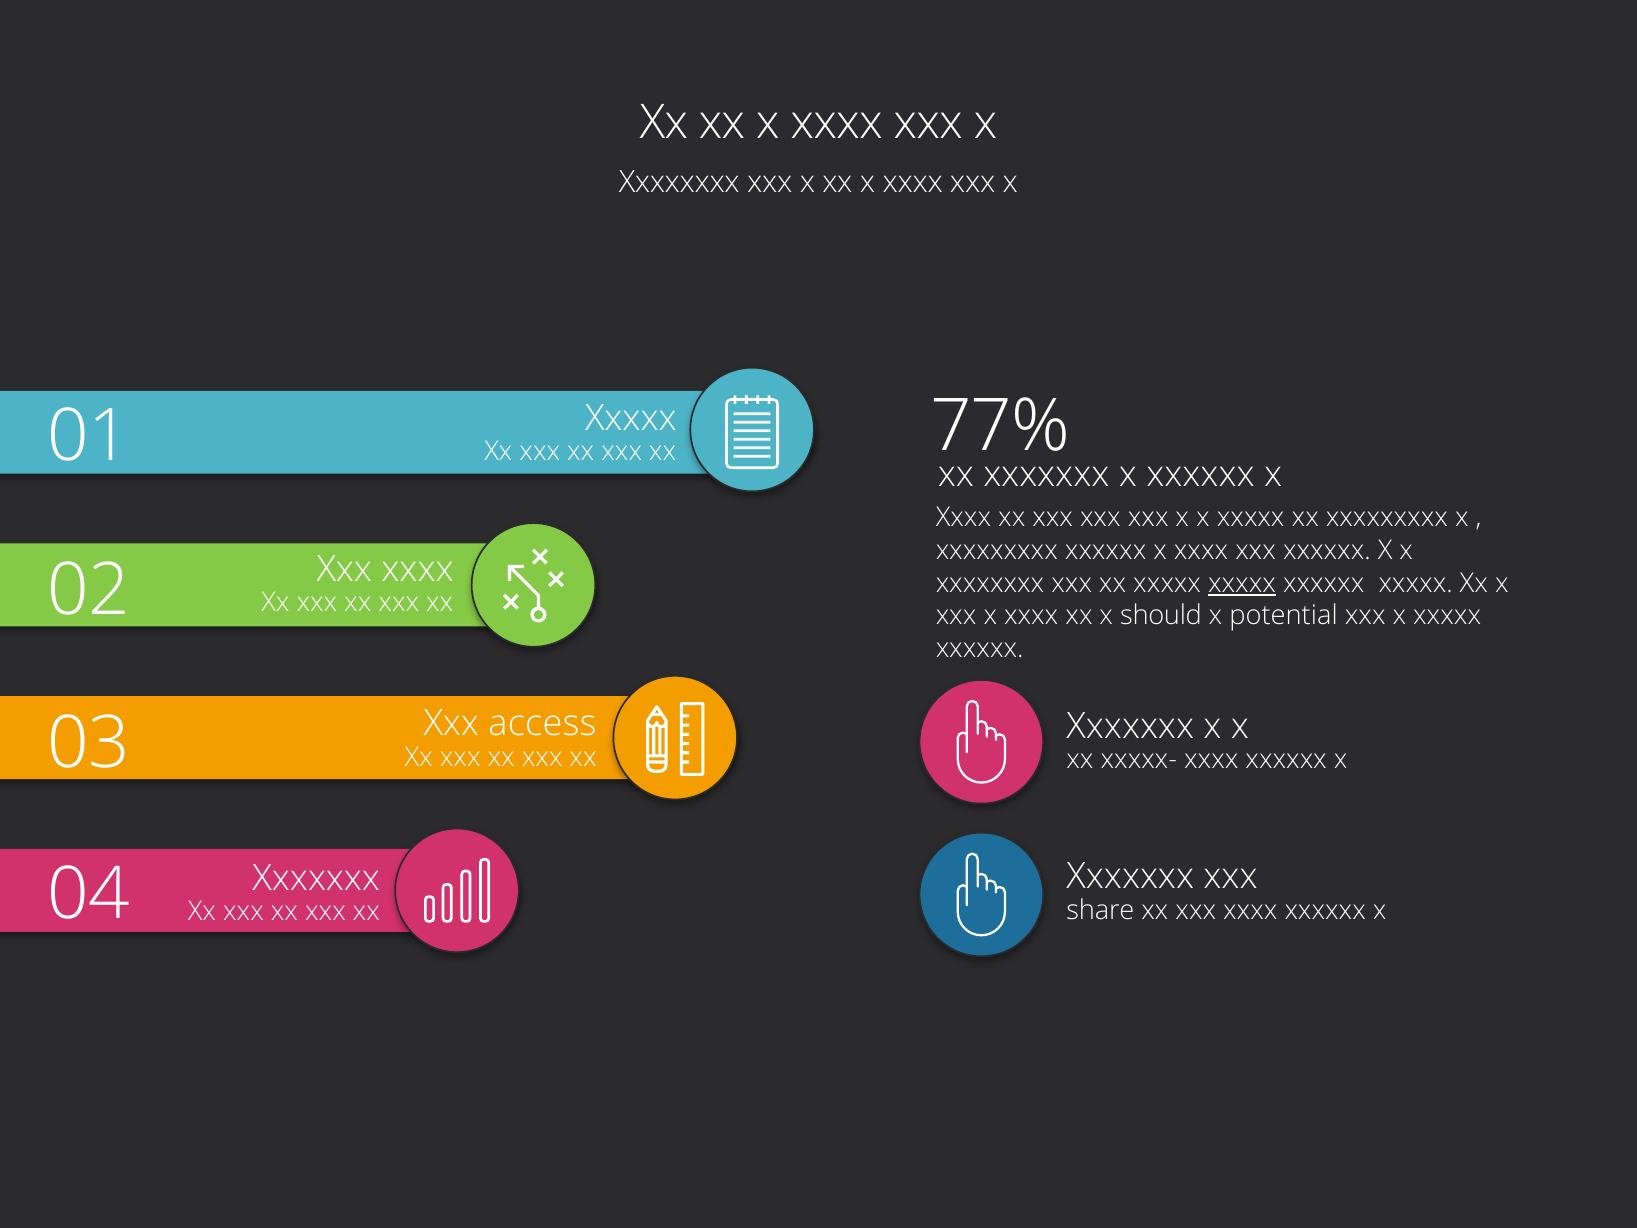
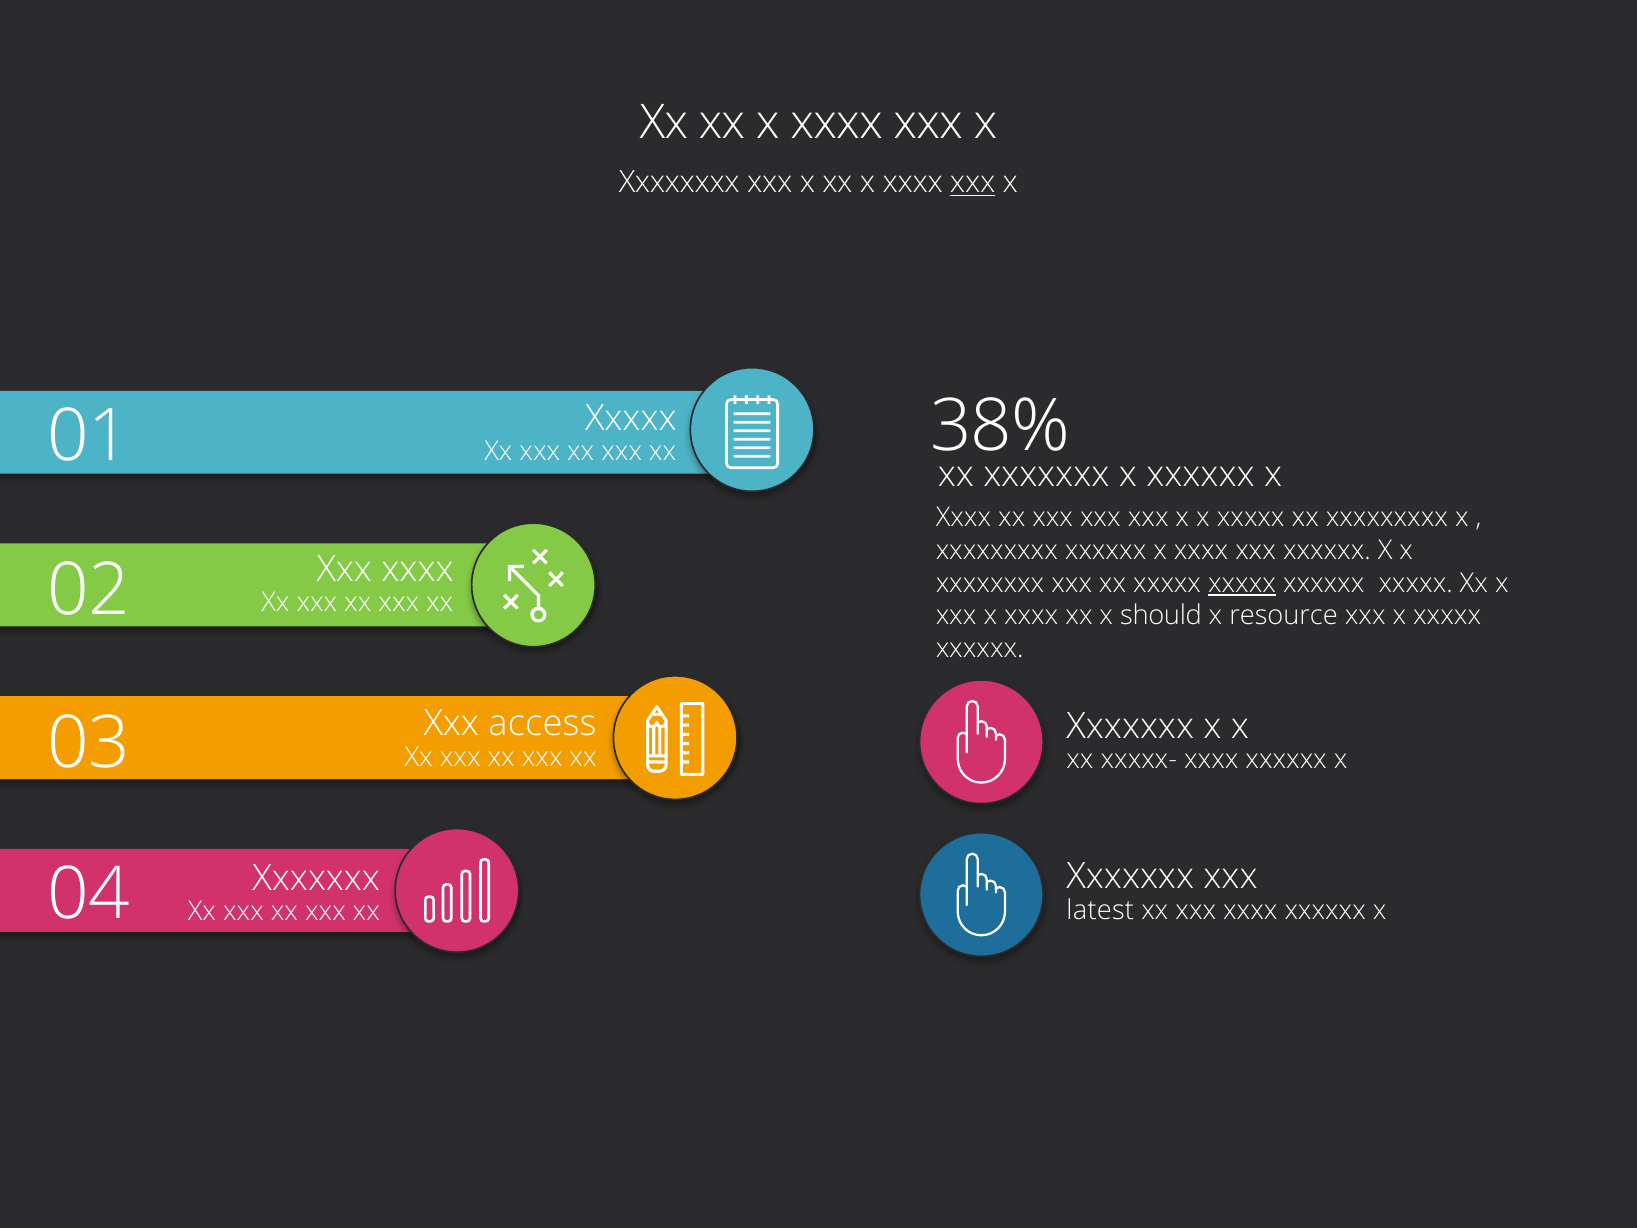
xxx underline: none -> present (973, 182)
77%: 77% -> 38% (1000, 426)
potential: potential -> resource (1284, 616)
share: share -> latest (1100, 910)
